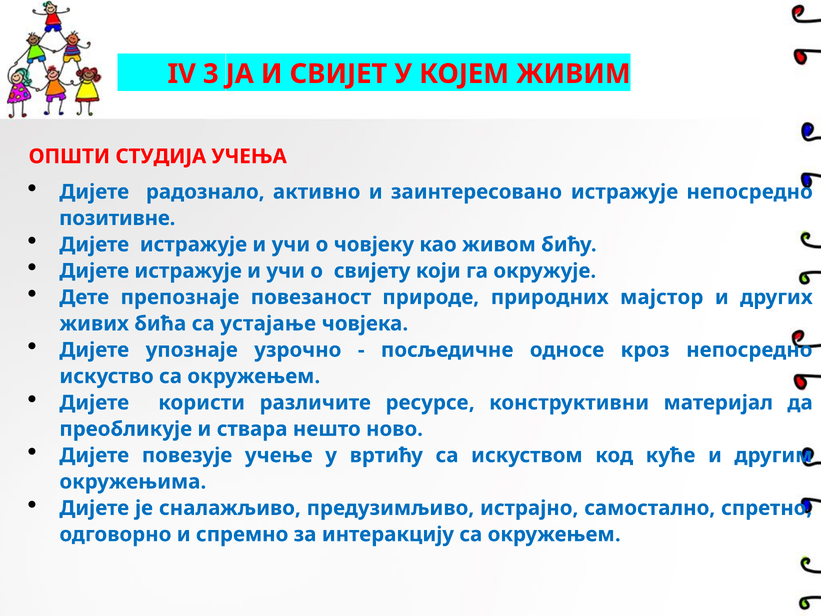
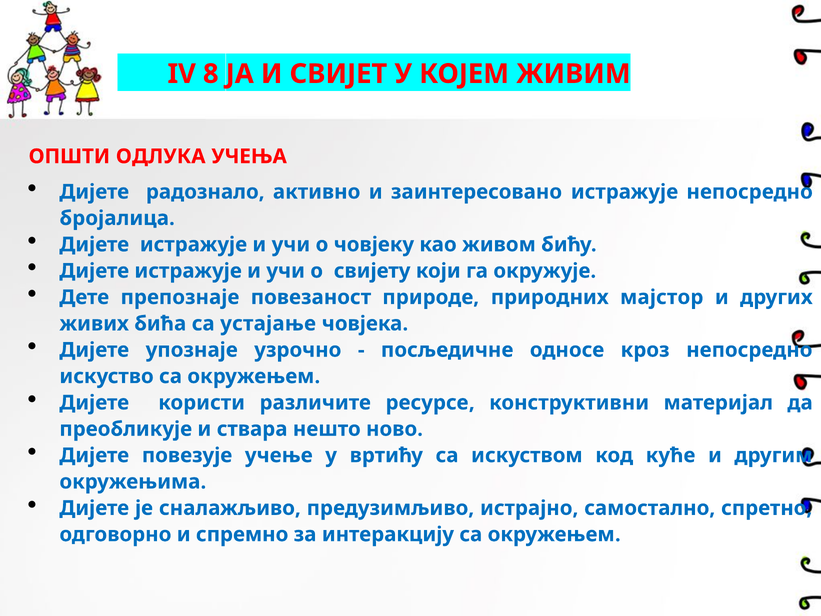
3: 3 -> 8 (211, 74)
СТУДИЈА: СТУДИЈА -> ОДЛУКА (161, 156)
позитивне: позитивне -> бројалица (117, 218)
